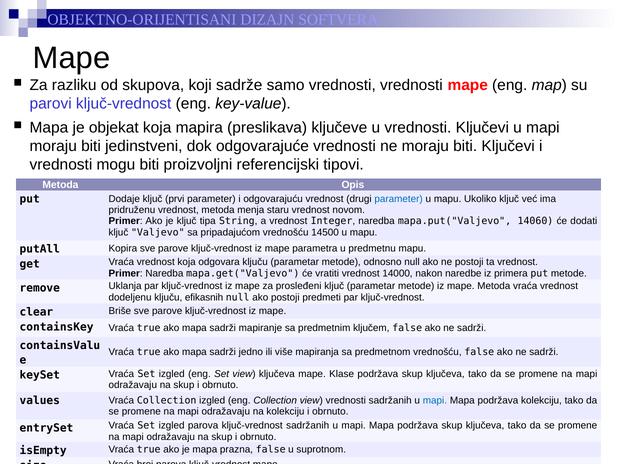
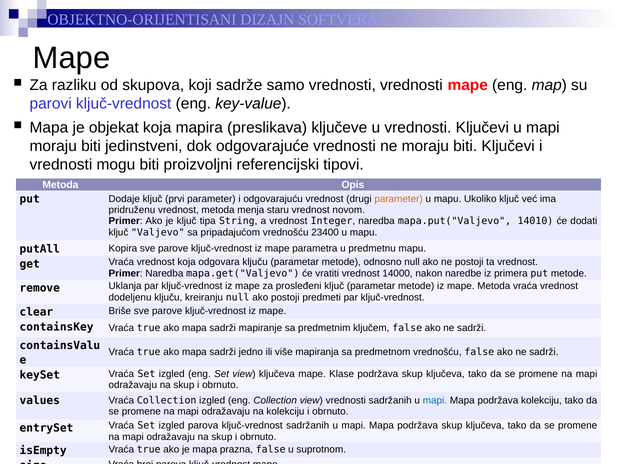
parameter colour: blue -> orange (399, 199)
14060: 14060 -> 14010 (535, 221)
14500: 14500 -> 23400 (325, 233)
efikasnih: efikasnih -> kreiranju (204, 297)
